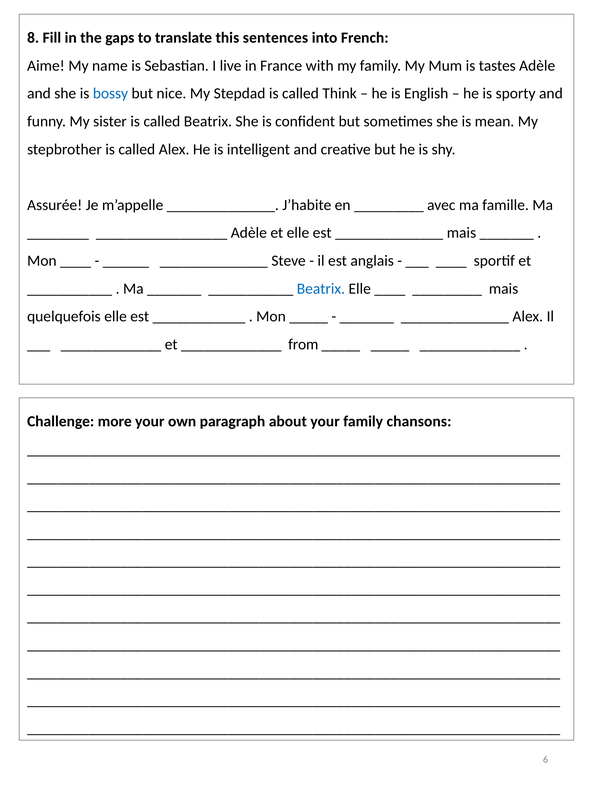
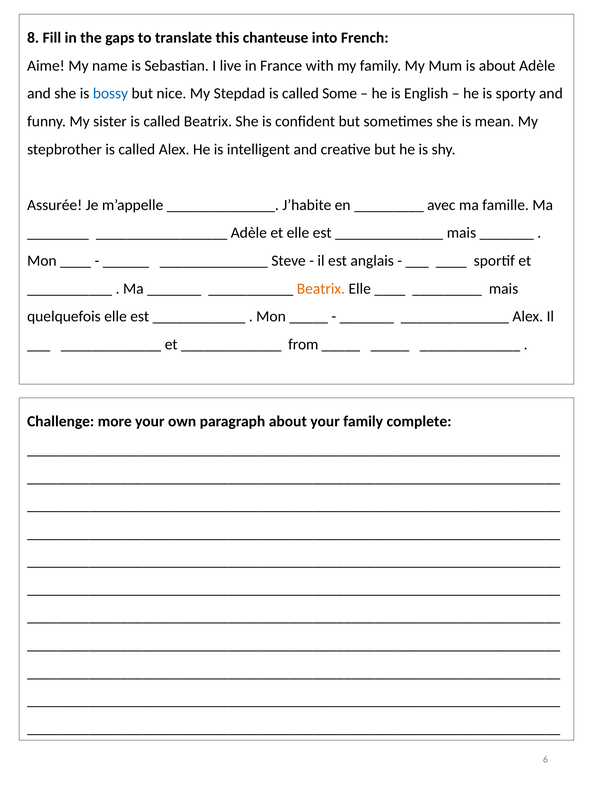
sentences: sentences -> chanteuse (276, 38)
is tastes: tastes -> about (497, 66)
Think: Think -> Some (340, 94)
Beatrix colour: blue -> orange (321, 289)
chansons: chansons -> complete (419, 422)
